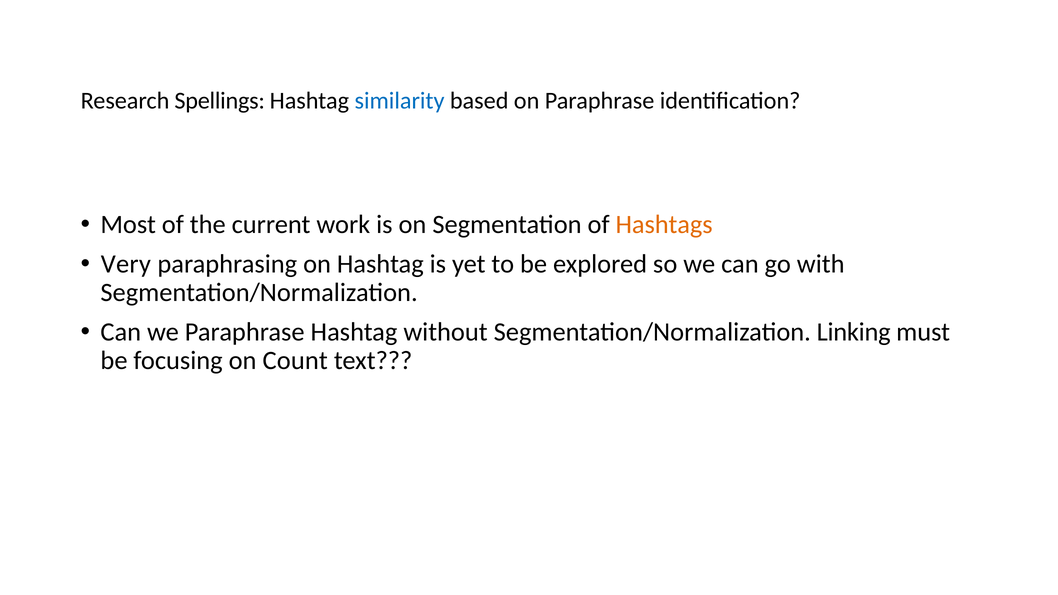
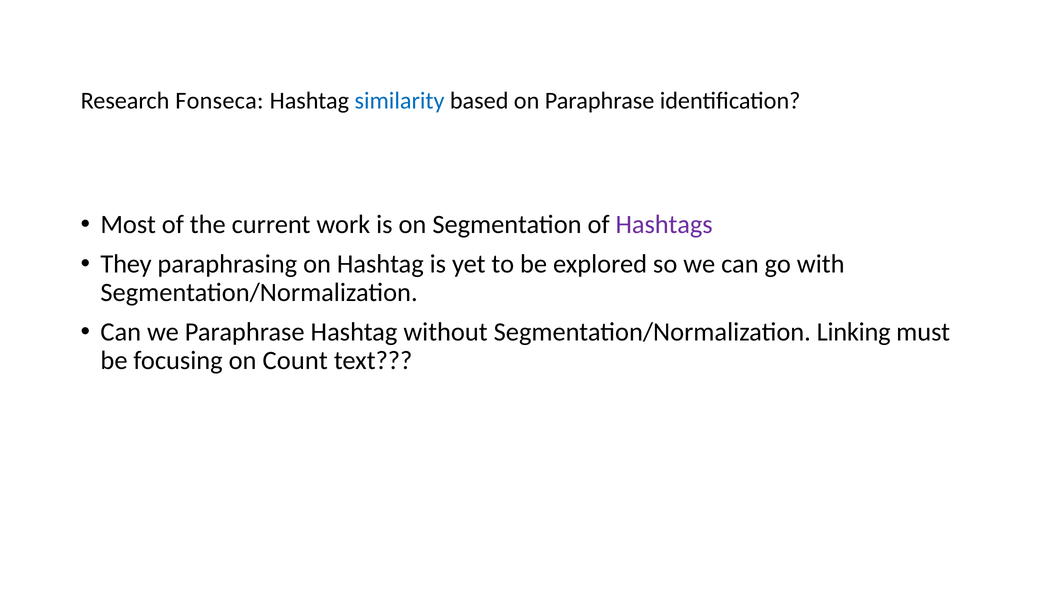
Spellings: Spellings -> Fonseca (219, 101)
Hashtags colour: orange -> purple (664, 225)
Very: Very -> They (126, 264)
